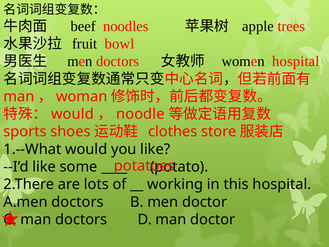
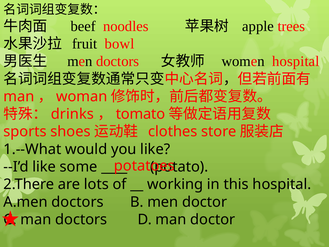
would: would -> drinks (72, 114)
noodle: noodle -> tomato (140, 114)
